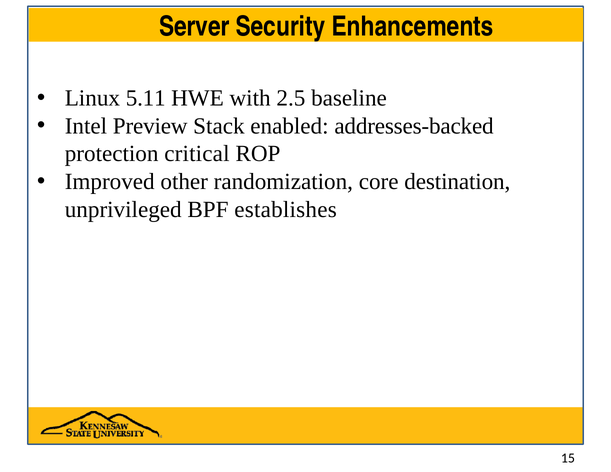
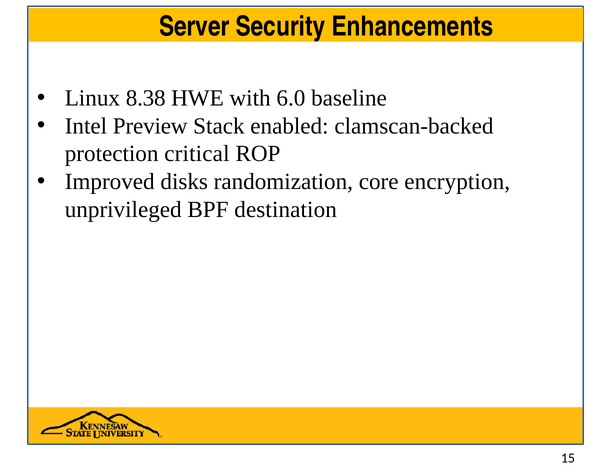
5.11: 5.11 -> 8.38 (146, 98)
2.5: 2.5 -> 6.0 (291, 98)
addresses-backed: addresses-backed -> clamscan-backed (414, 126)
other: other -> disks (184, 182)
destination: destination -> encryption (457, 182)
establishes: establishes -> destination (286, 209)
